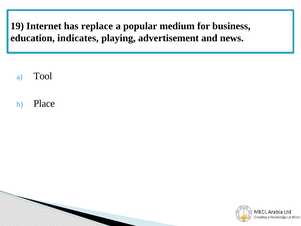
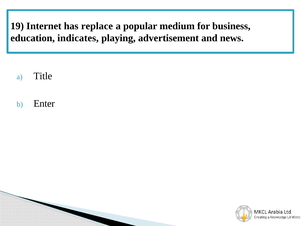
Tool: Tool -> Title (43, 76)
Place: Place -> Enter (44, 103)
